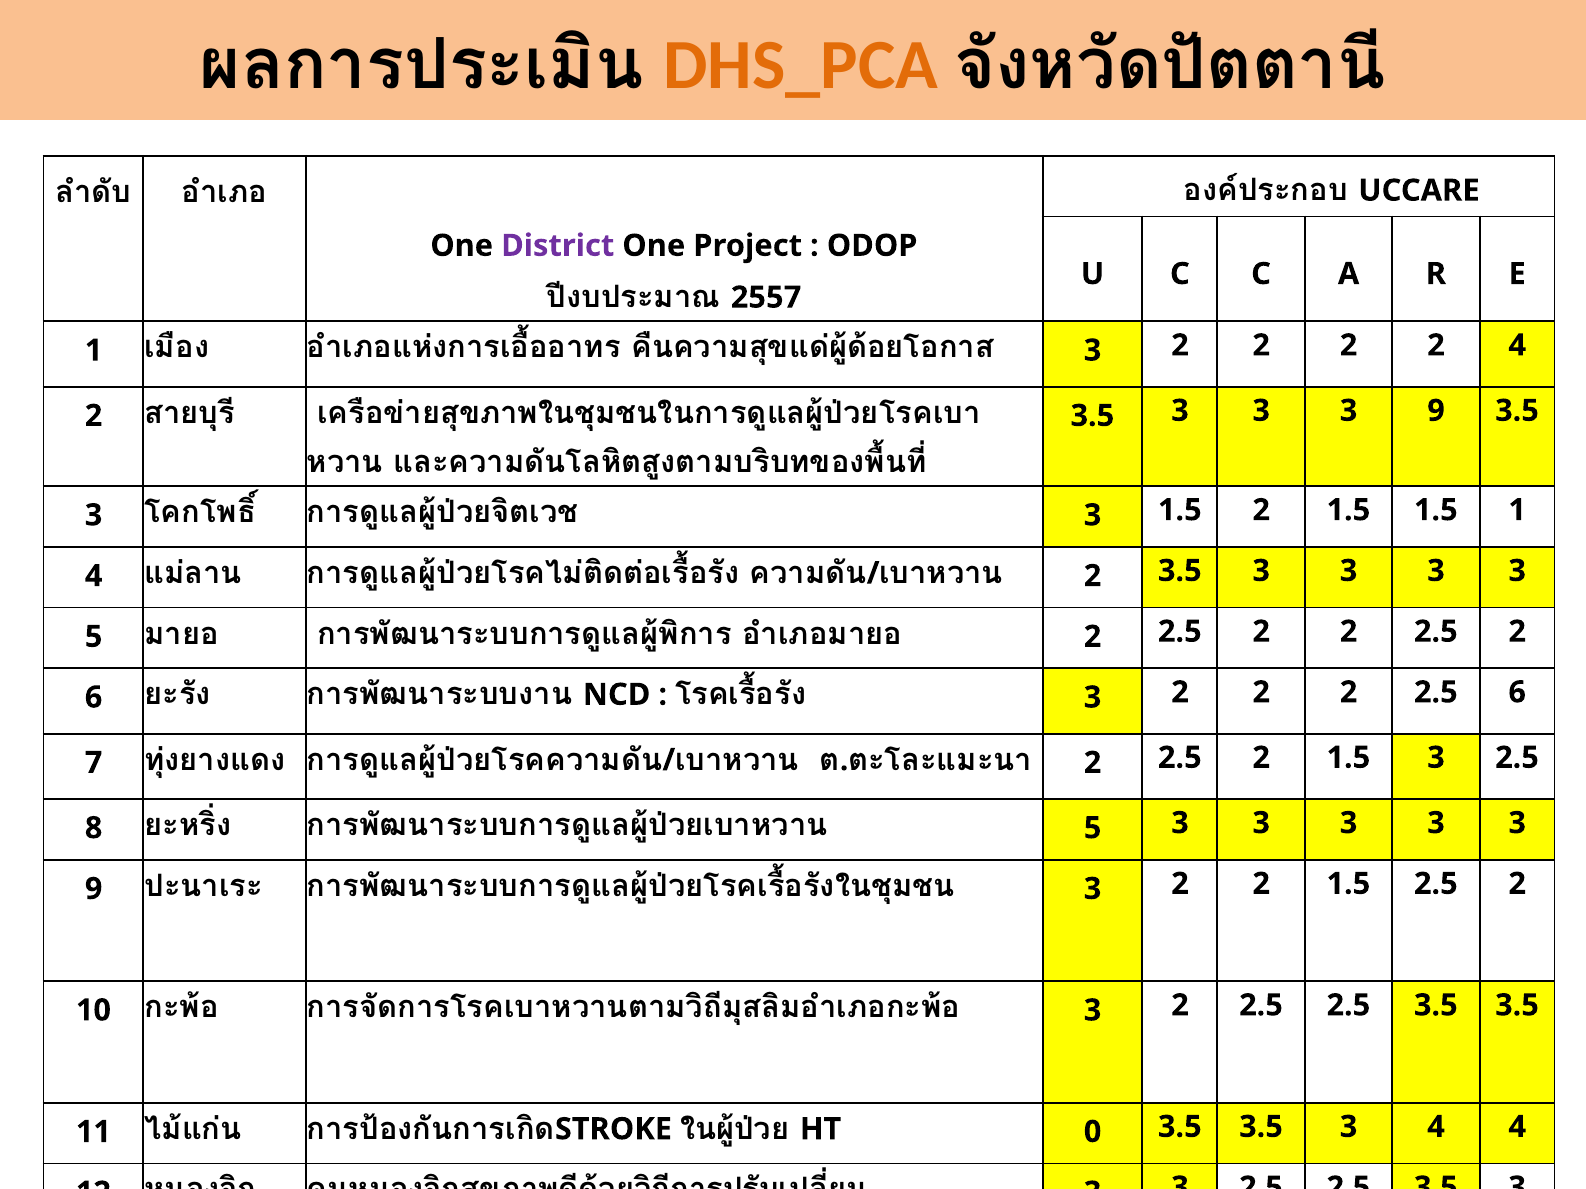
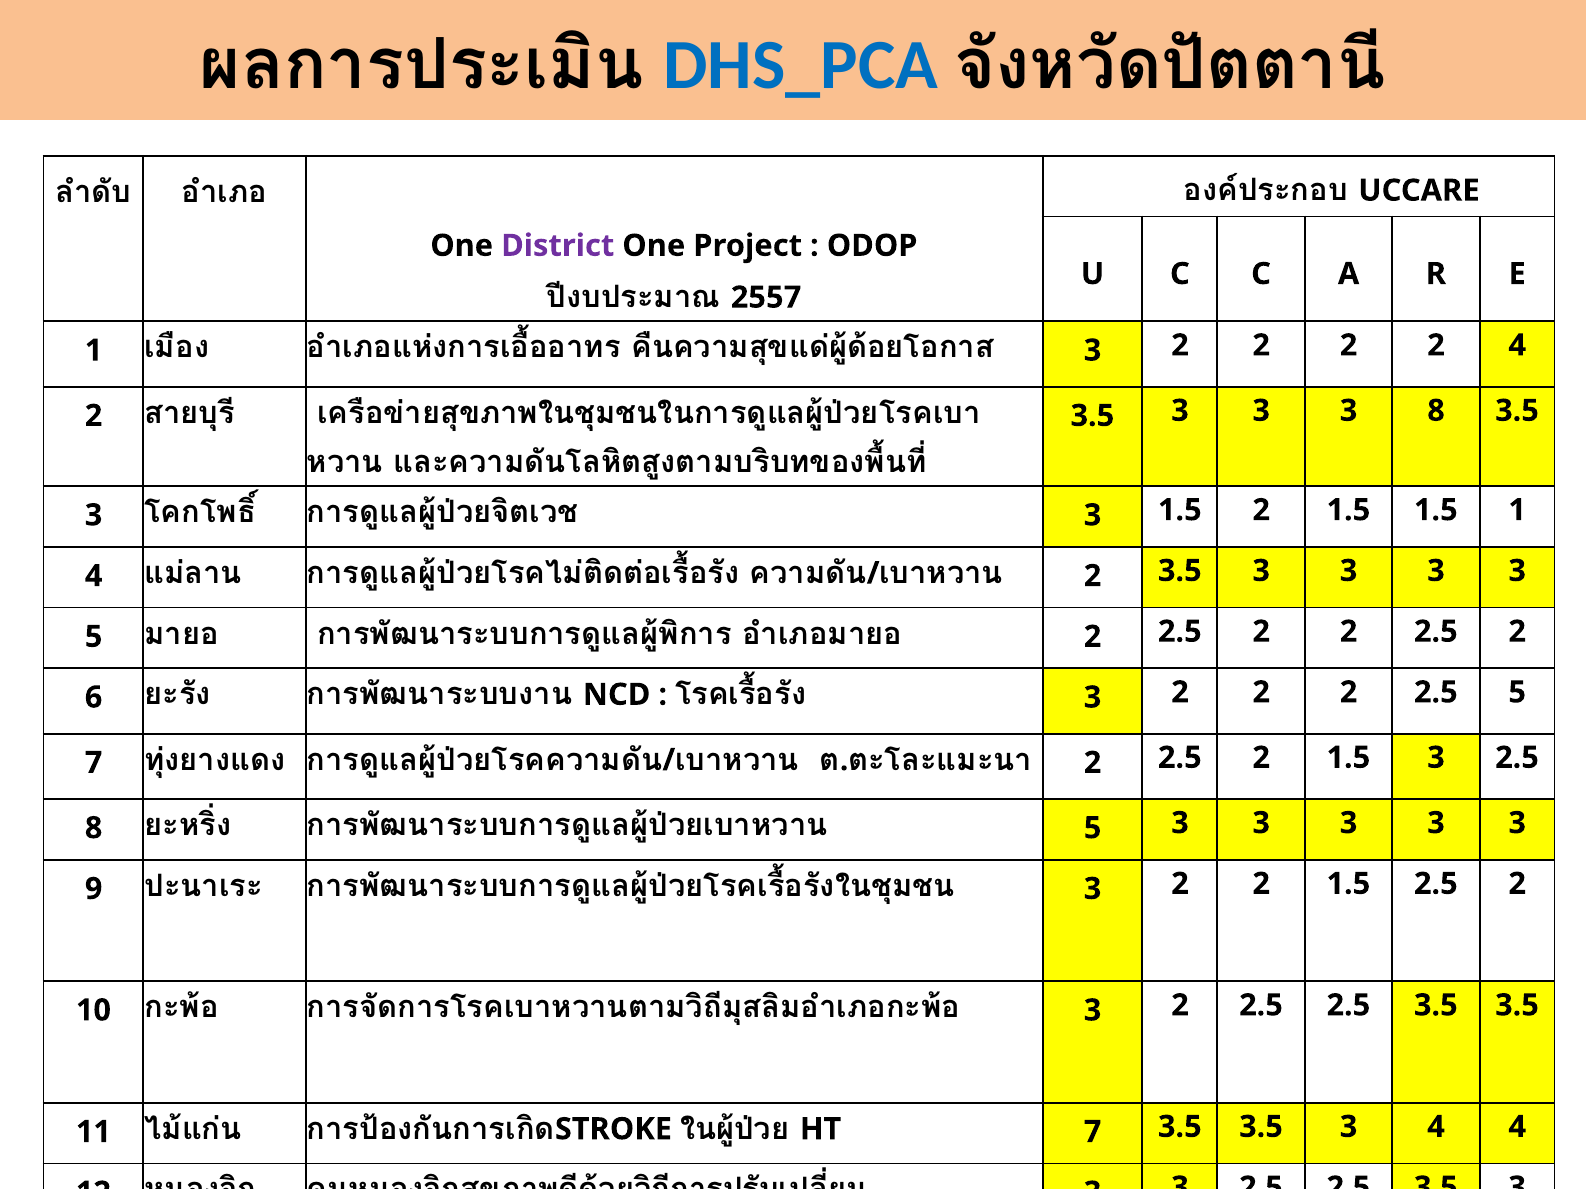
DHS_PCA colour: orange -> blue (801, 65)
9: 9 -> 8 (1436, 411)
2.5 6: 6 -> 5 (1517, 693)
HT 0: 0 -> 7 (1093, 1132)
